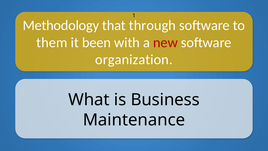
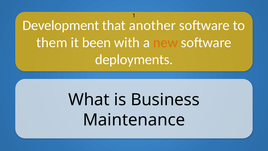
Methodology: Methodology -> Development (61, 25)
through: through -> another (152, 25)
new colour: red -> orange (165, 42)
organization: organization -> deployments (134, 60)
